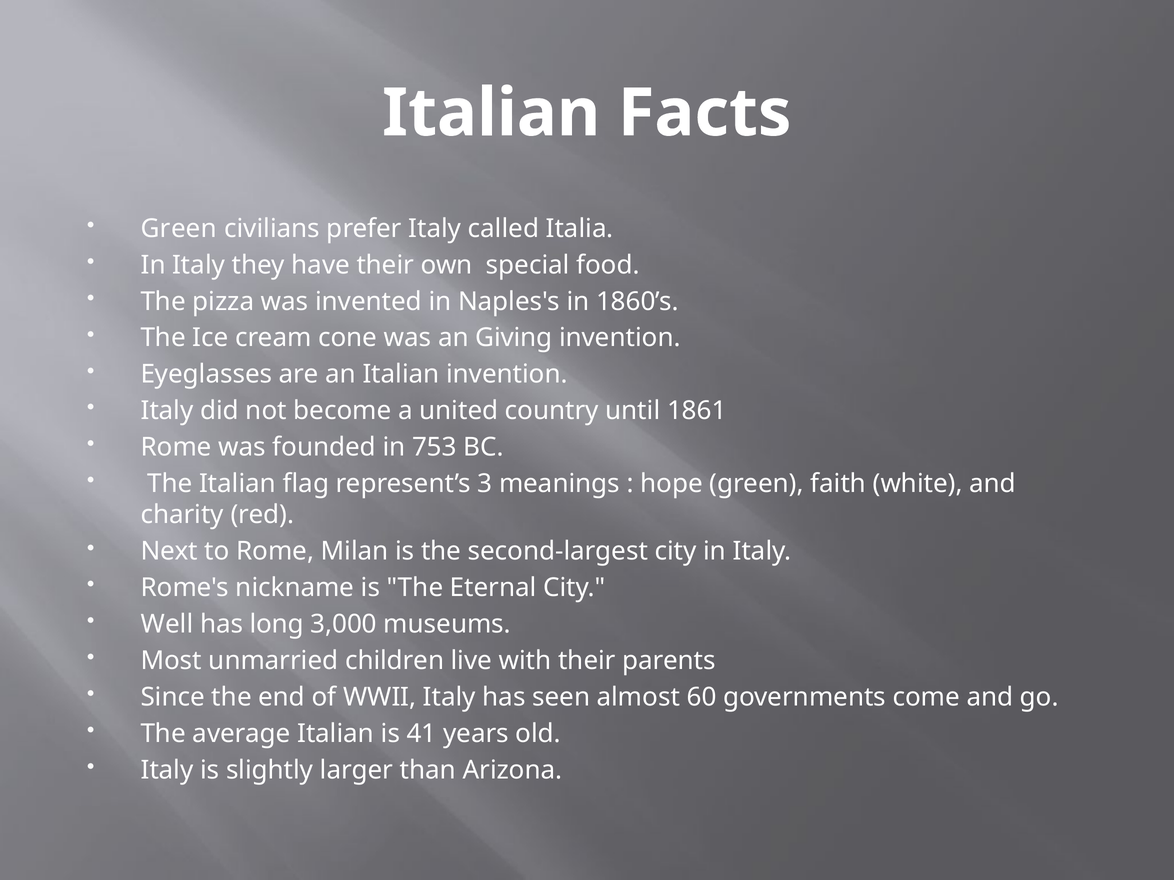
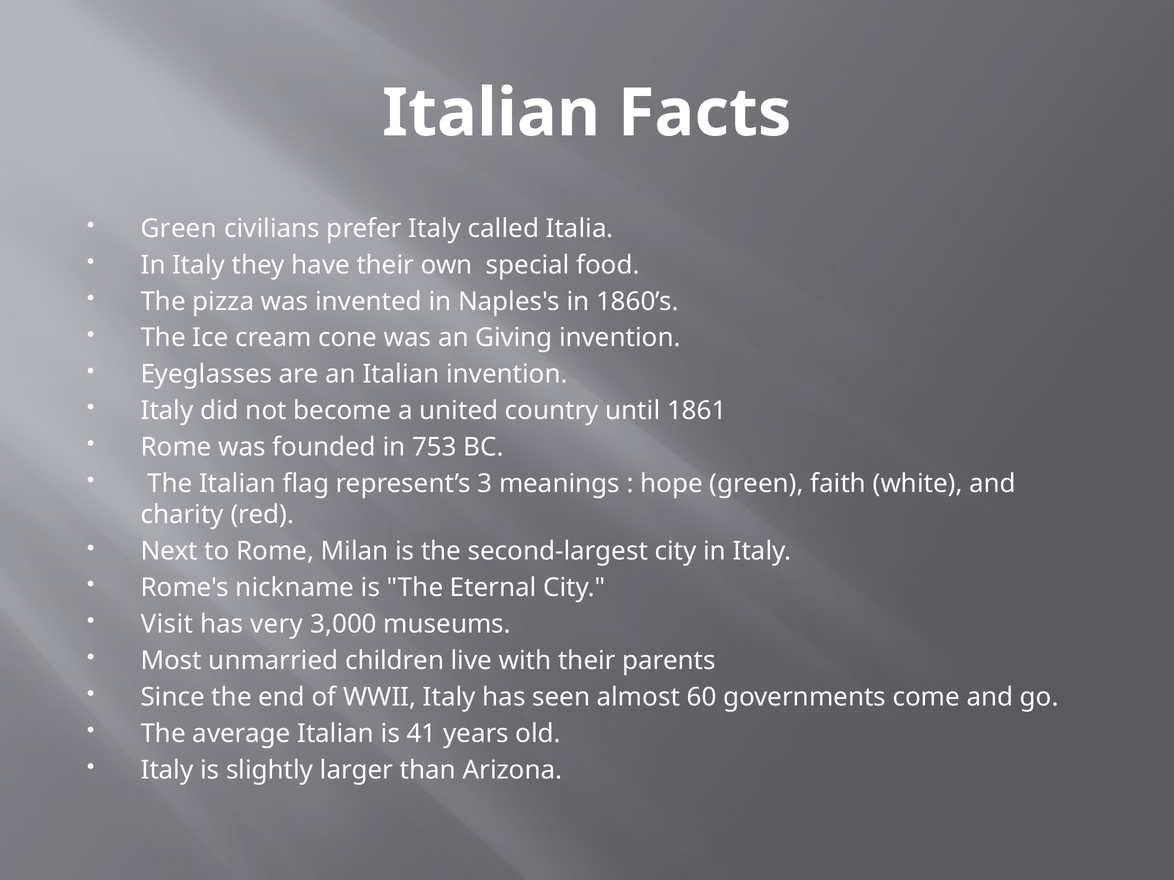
Well: Well -> Visit (167, 625)
long: long -> very (277, 625)
